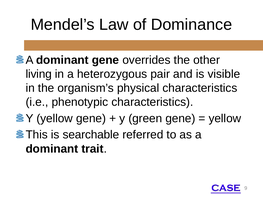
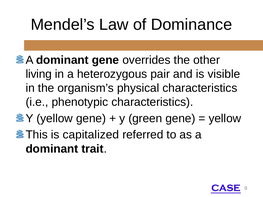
searchable: searchable -> capitalized (91, 135)
